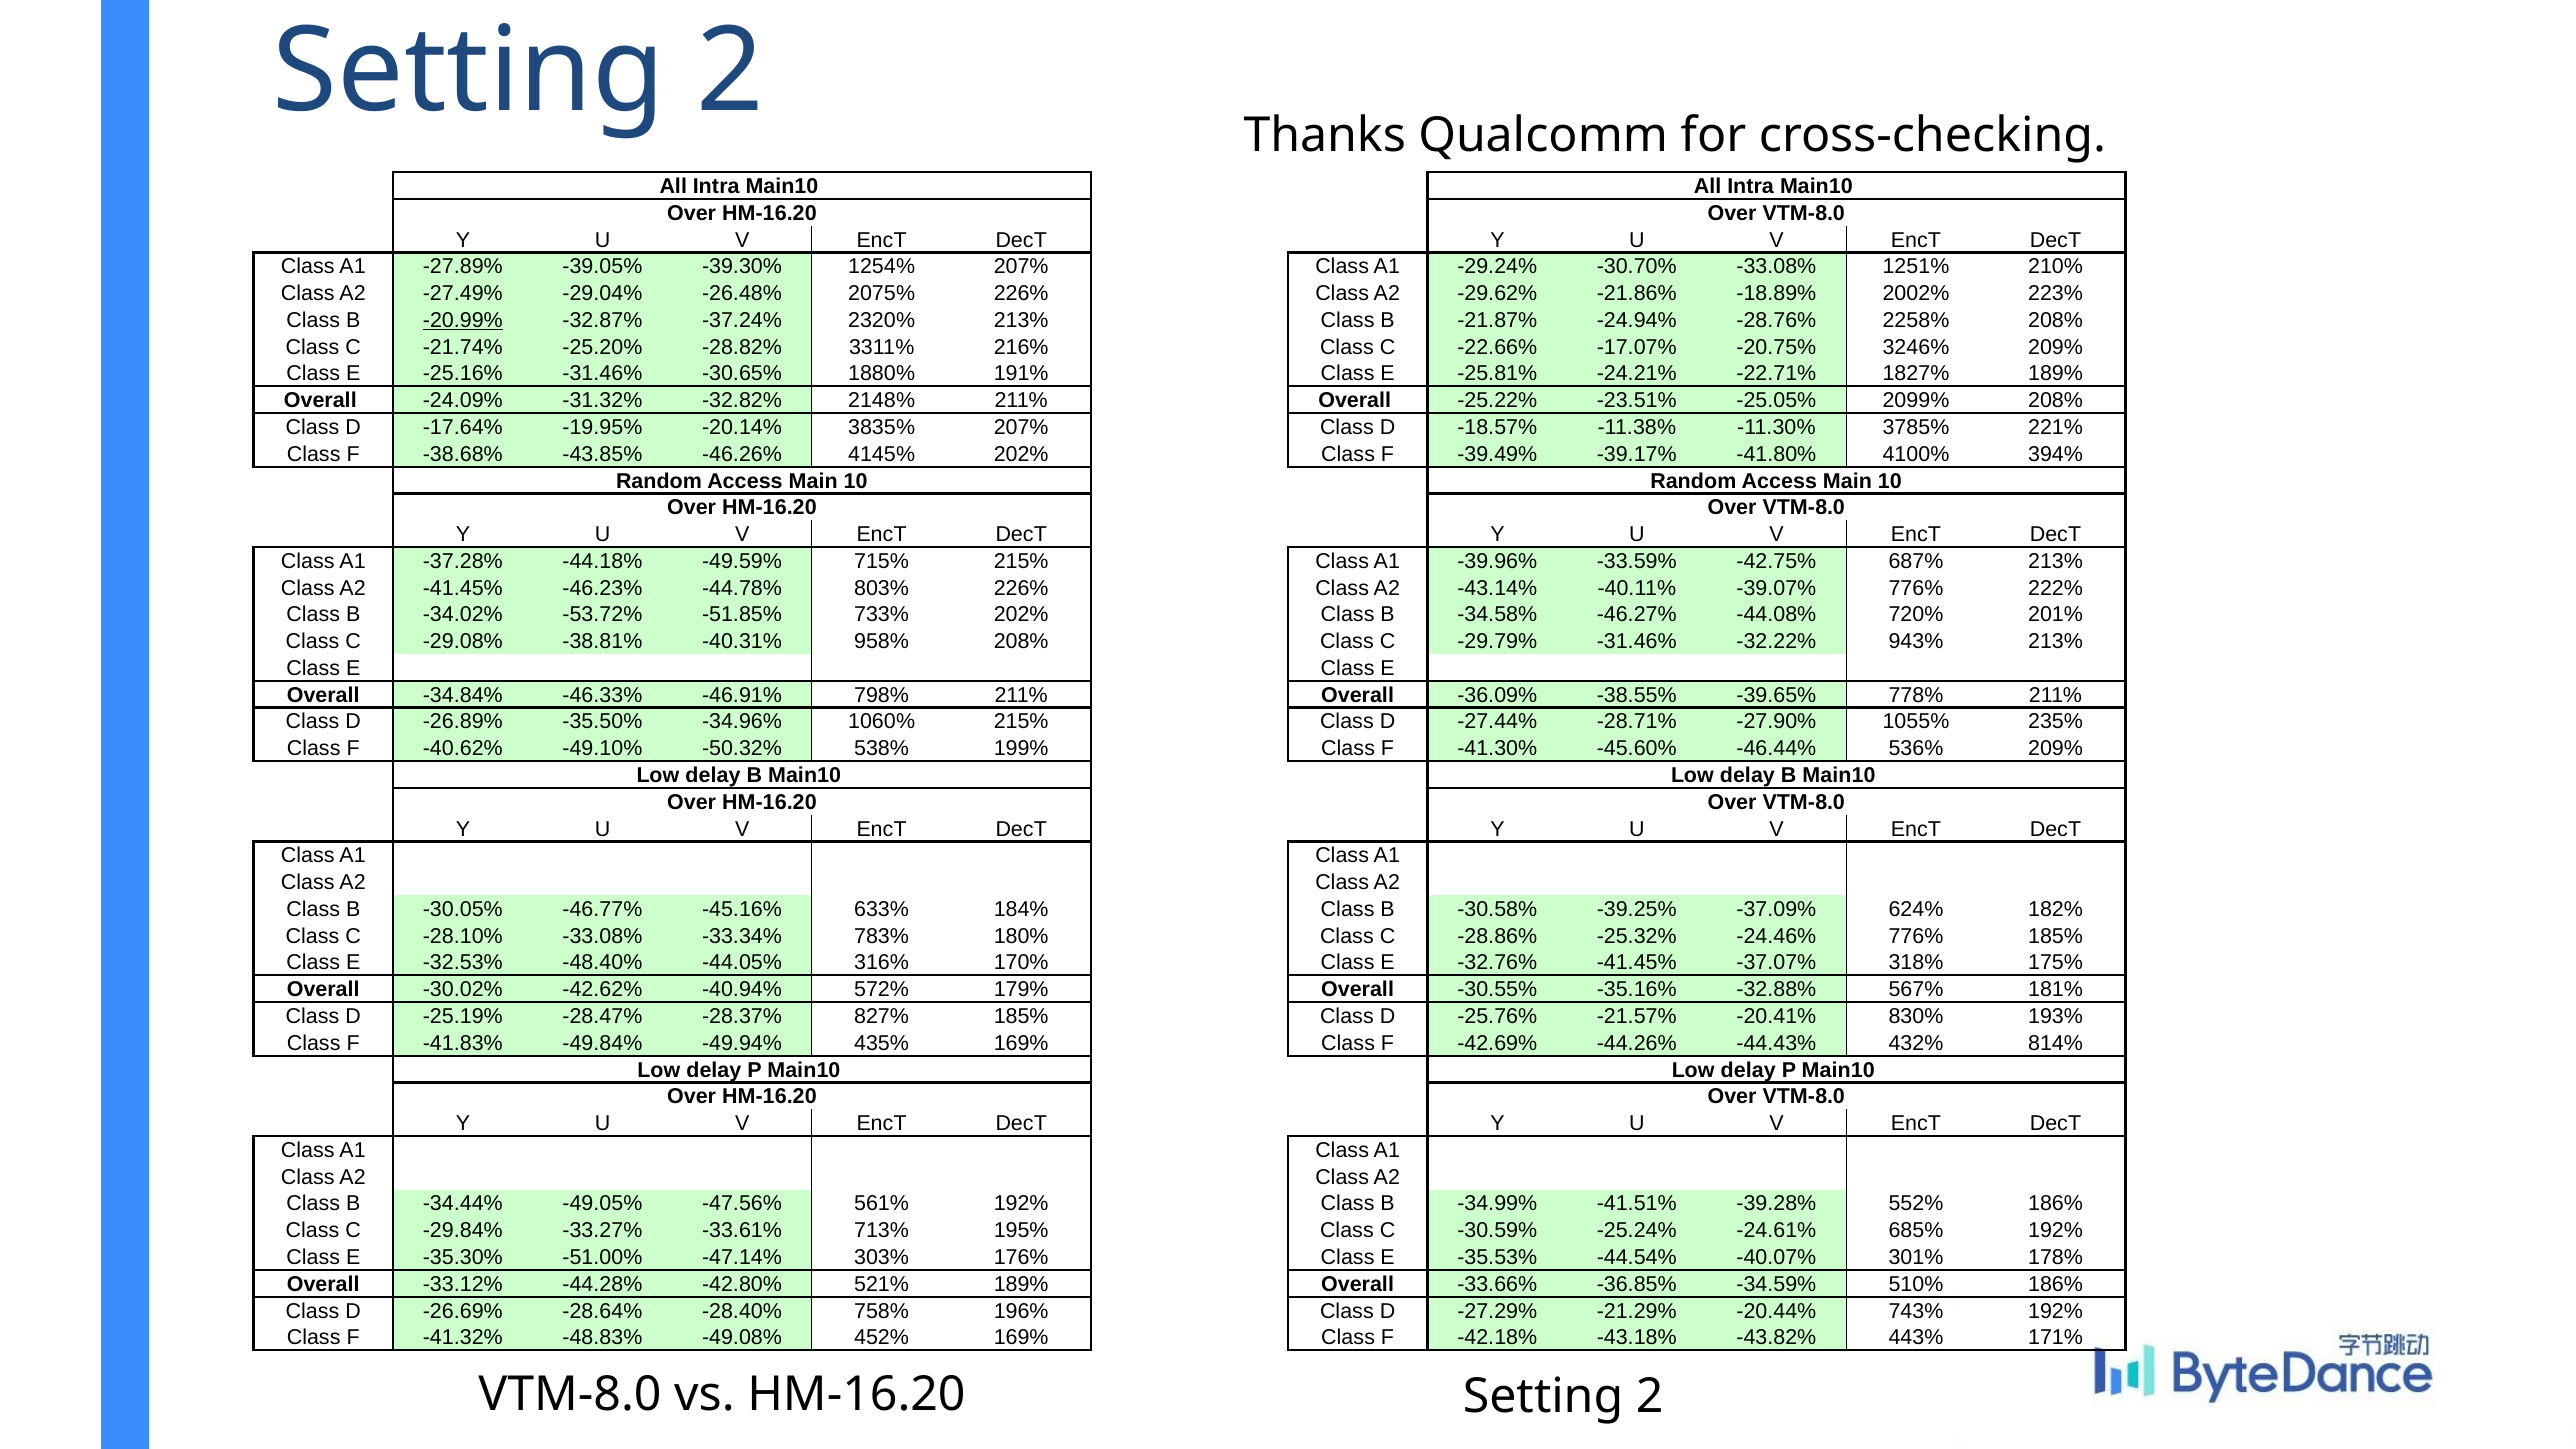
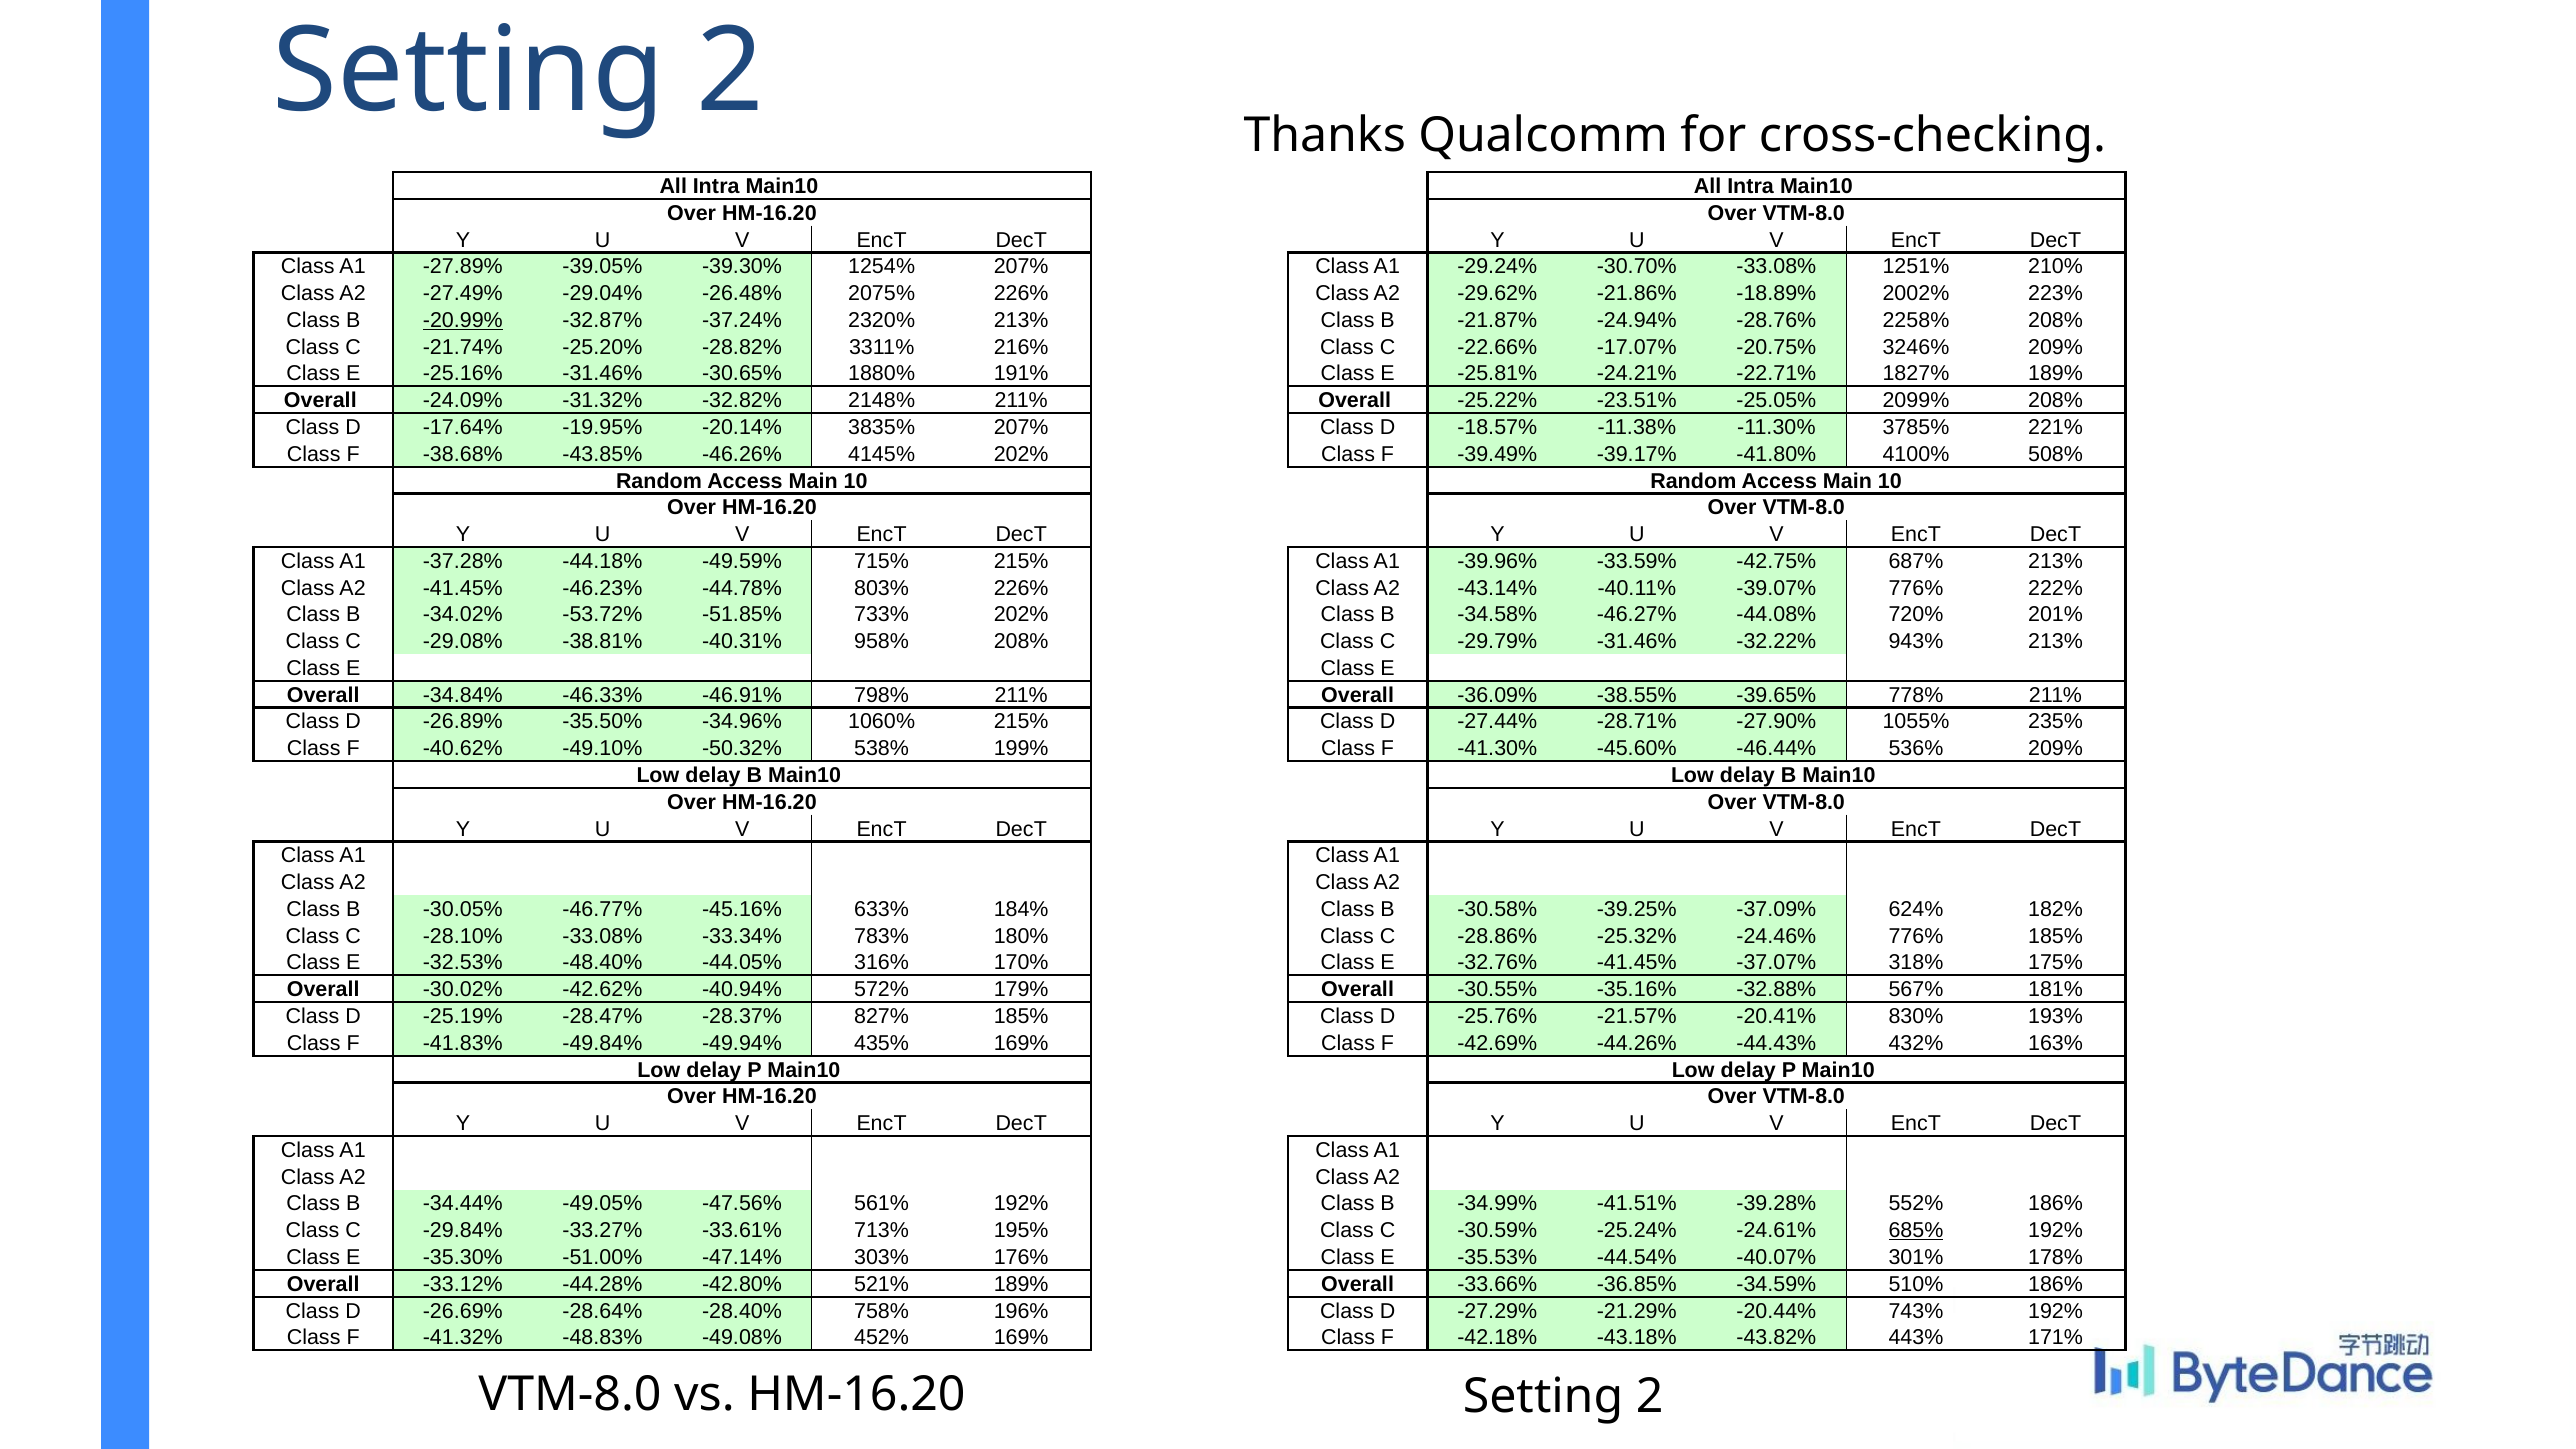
394%: 394% -> 508% (2056, 454)
814%: 814% -> 163% (2056, 1043)
685% underline: none -> present (1916, 1231)
